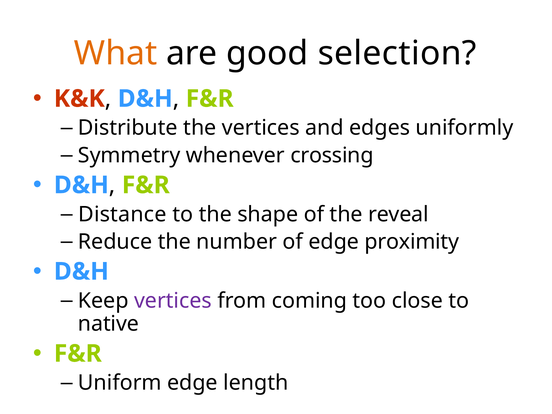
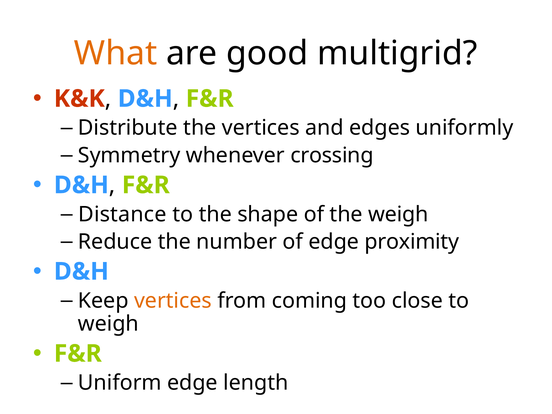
selection: selection -> multigrid (397, 53)
the reveal: reveal -> weigh (398, 214)
vertices colour: purple -> orange (173, 301)
native: native -> weigh (108, 324)
